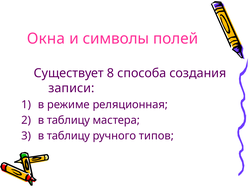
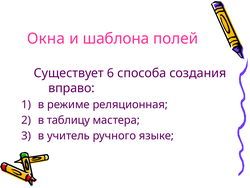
символы: символы -> шаблона (116, 39)
8: 8 -> 6 (110, 73)
записи: записи -> вправо (72, 88)
3 в таблицу: таблицу -> учитель (68, 135)
типов: типов -> языке (156, 135)
